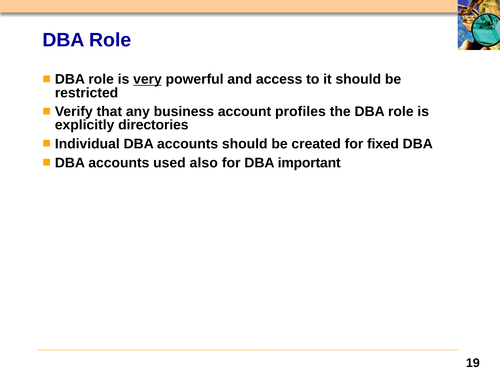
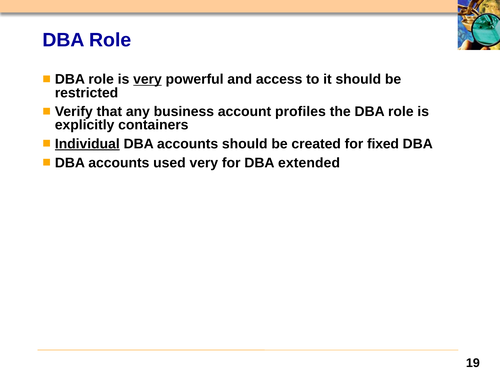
directories: directories -> containers (153, 125)
Individual underline: none -> present (87, 144)
used also: also -> very (204, 163)
important: important -> extended (309, 163)
